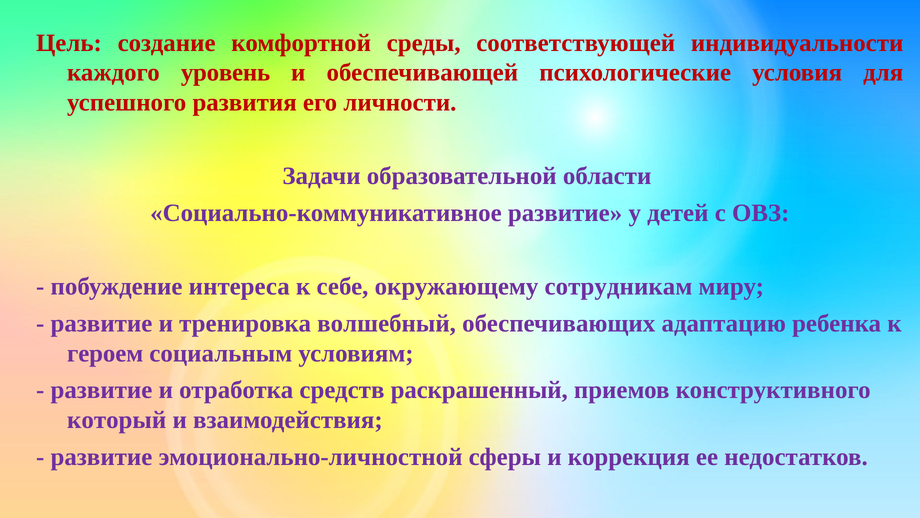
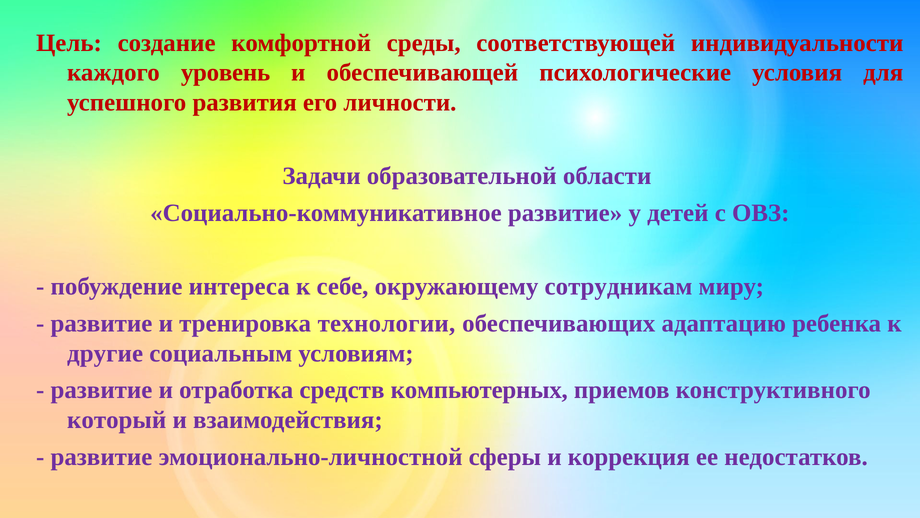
волшебный: волшебный -> технологии (386, 323)
героем: героем -> другие (105, 353)
раскрашенный: раскрашенный -> компьютерных (479, 390)
